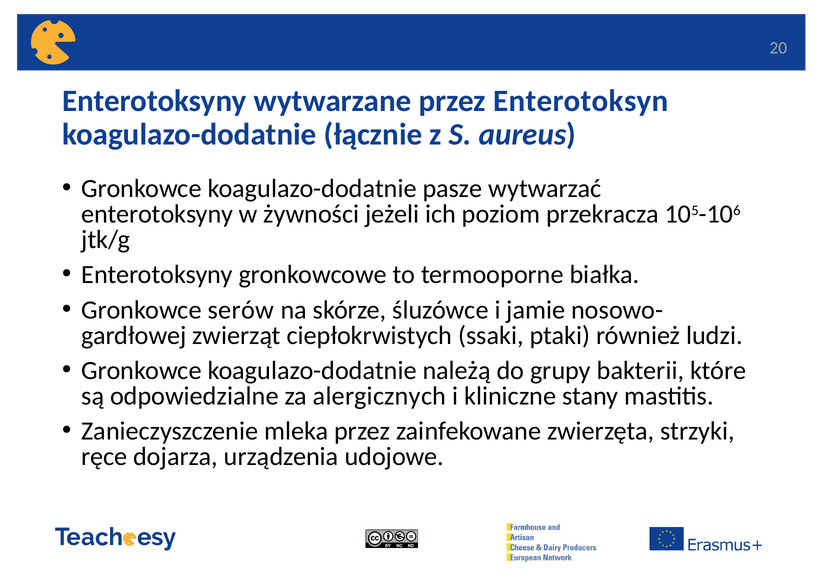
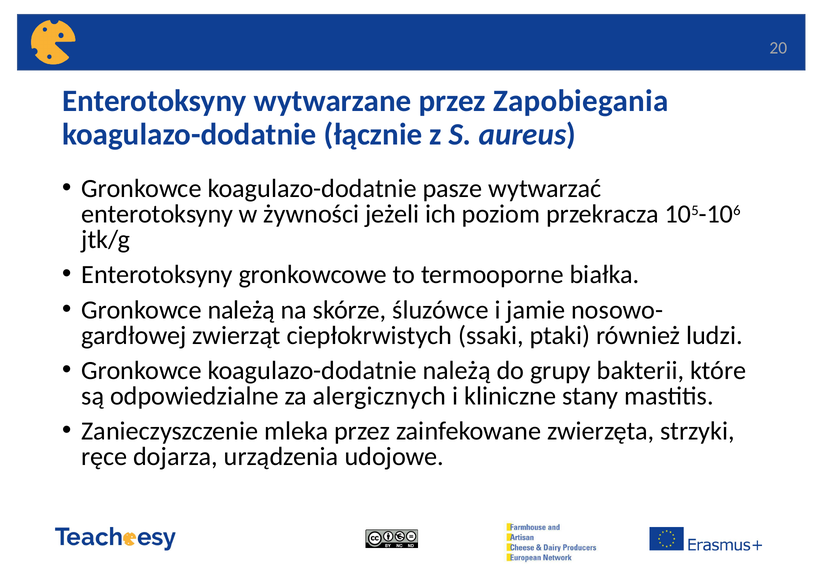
Enterotoksyn: Enterotoksyn -> Zapobiegania (581, 101)
Gronkowce serów: serów -> należą (241, 310)
